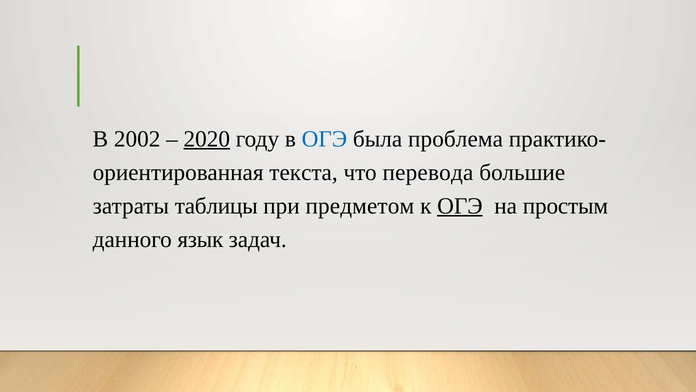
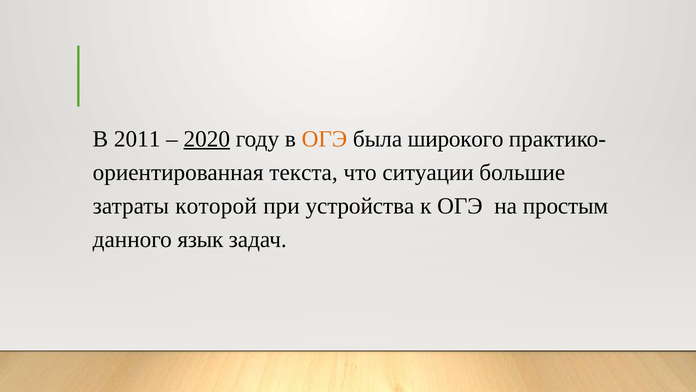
2002: 2002 -> 2011 (137, 139)
ОГЭ colour: blue -> orange (324, 139)
проблема: проблема -> широкого (456, 139)
перевода: перевода -> ситуации (428, 172)
таблицы: таблицы -> которой (216, 206)
предметом: предметом -> устройства (360, 206)
ОГЭ underline: present -> none (460, 206)
